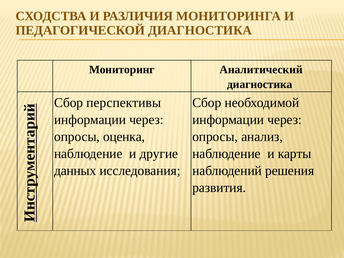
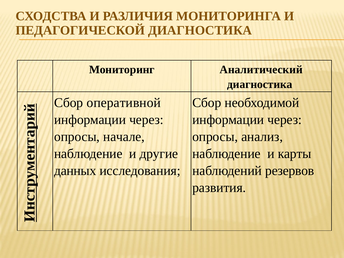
перспективы: перспективы -> оперативной (124, 103)
оценка: оценка -> начале (124, 137)
решения: решения -> резервов (290, 171)
